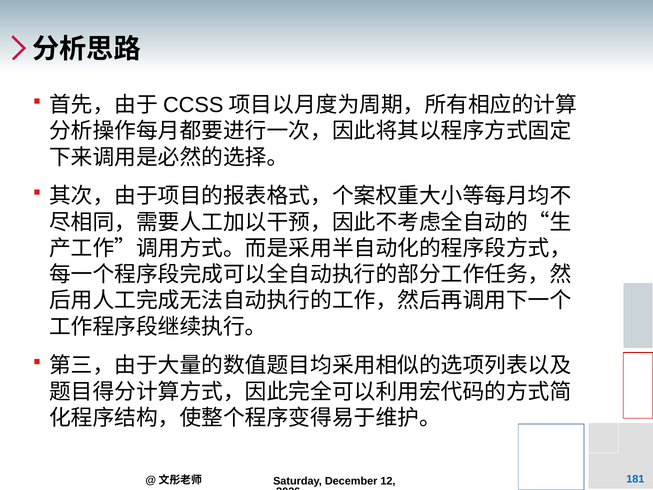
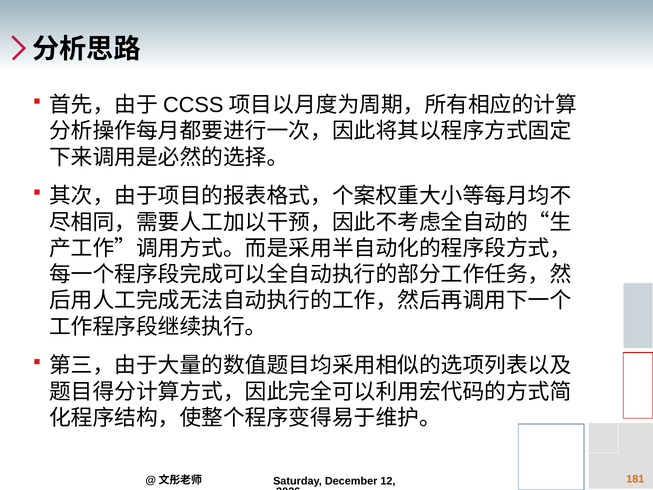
181 colour: blue -> orange (635, 479)
